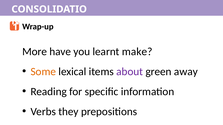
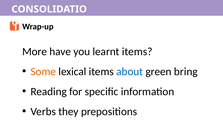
learnt make: make -> items (137, 52)
about colour: purple -> blue (130, 72)
away: away -> bring (186, 72)
